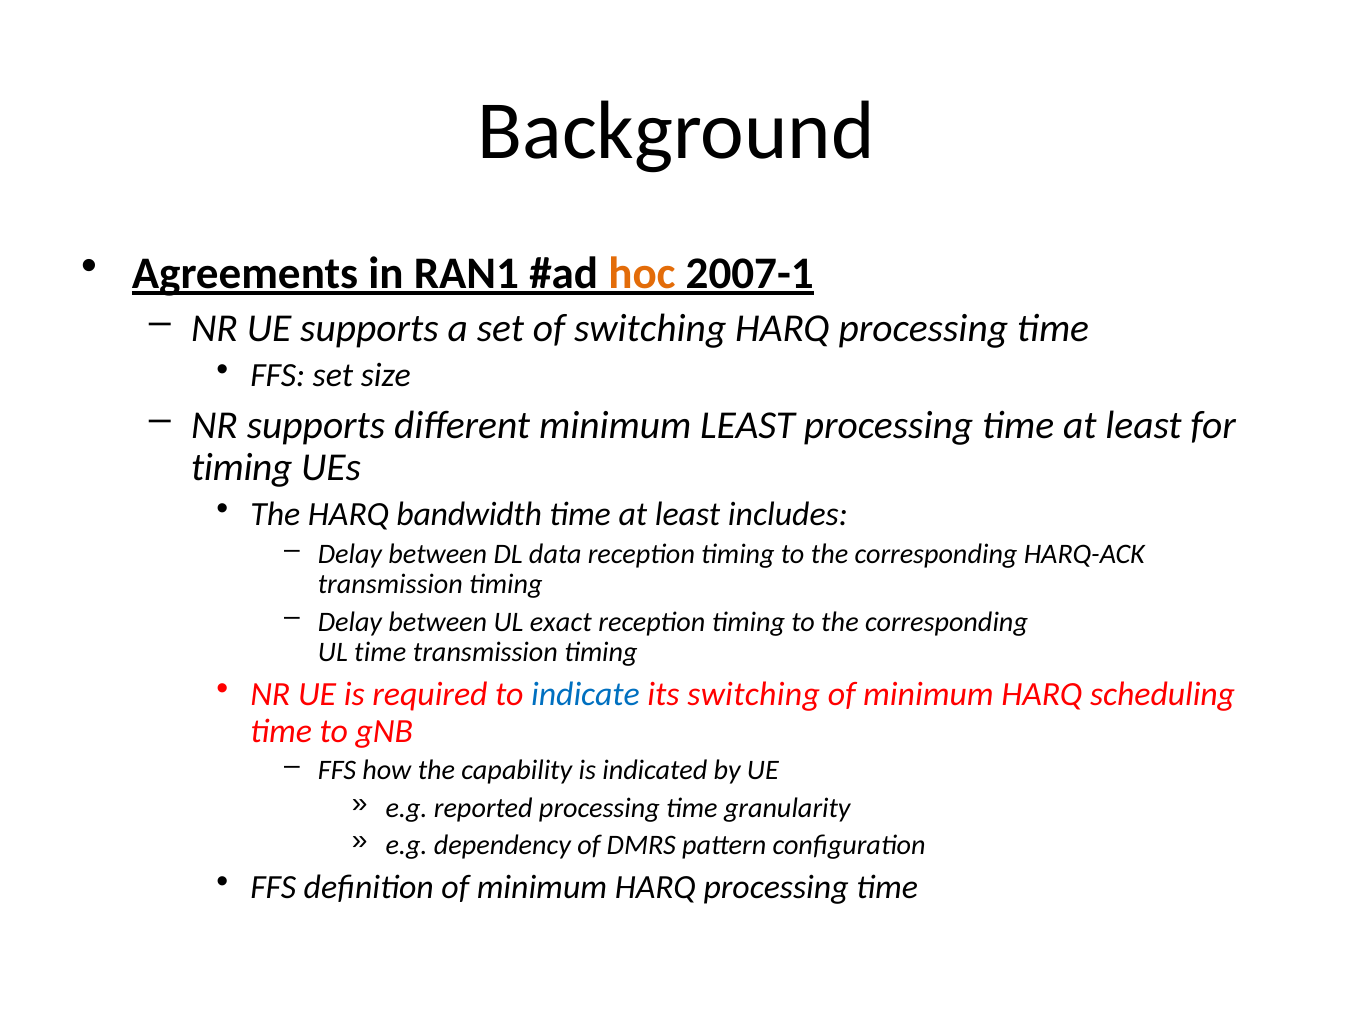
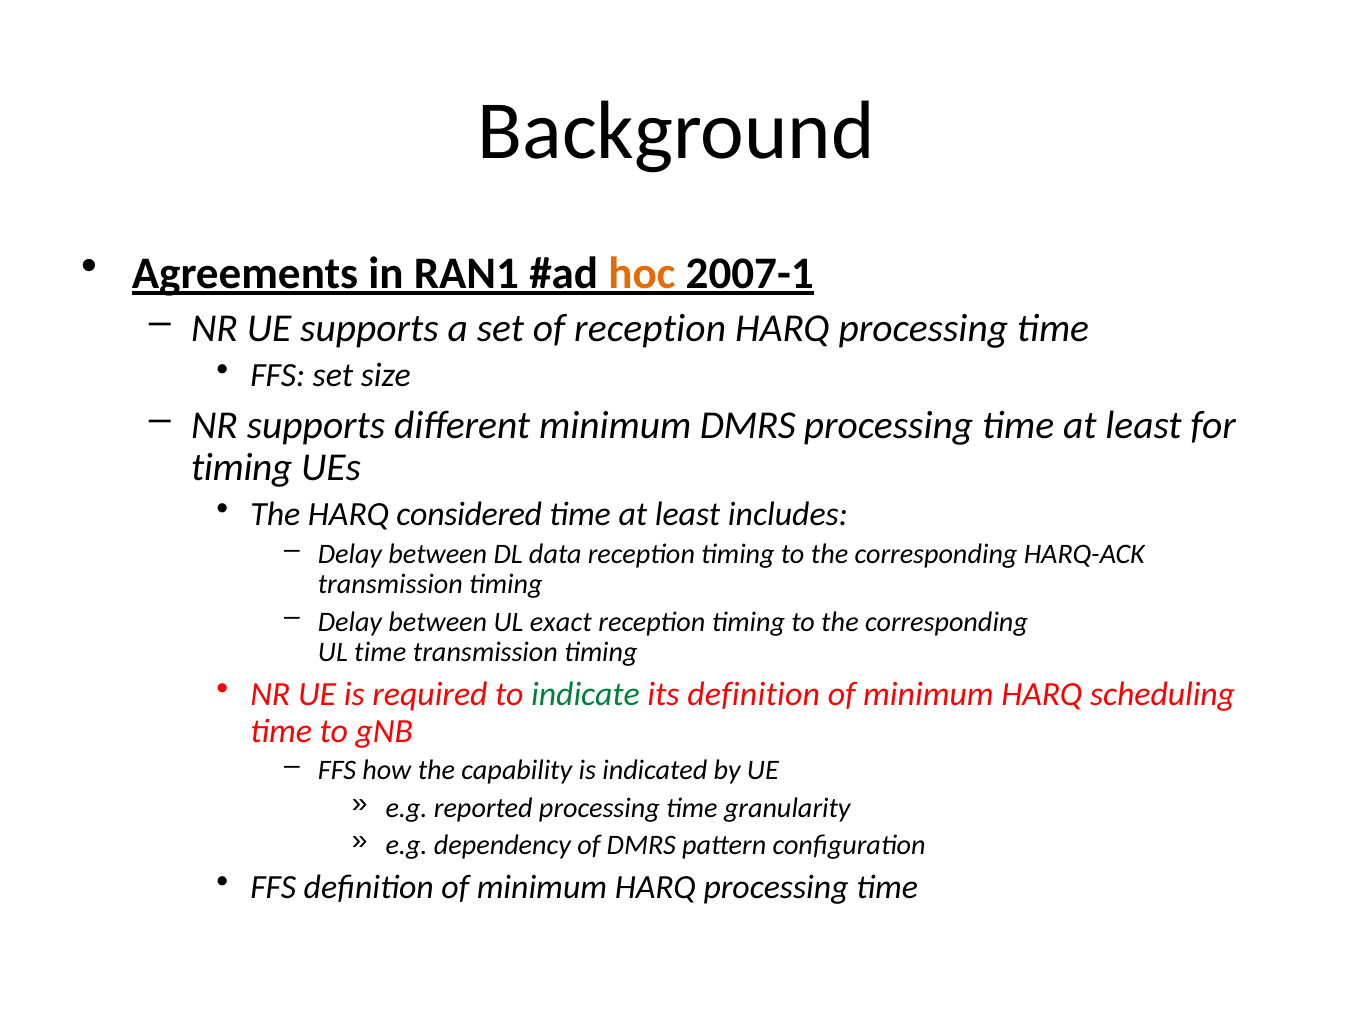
of switching: switching -> reception (650, 328)
minimum LEAST: LEAST -> DMRS (748, 425)
bandwidth: bandwidth -> considered (469, 514)
indicate colour: blue -> green (586, 694)
its switching: switching -> definition (754, 694)
